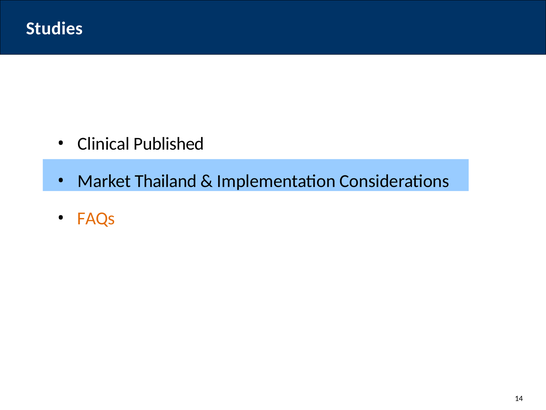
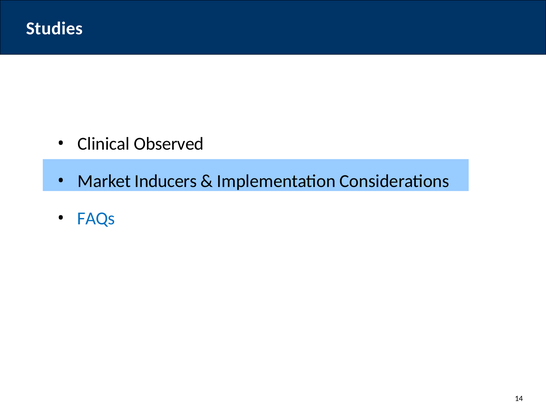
Published: Published -> Observed (169, 144)
Thailand: Thailand -> Inducers (166, 181)
FAQs colour: orange -> blue (96, 218)
